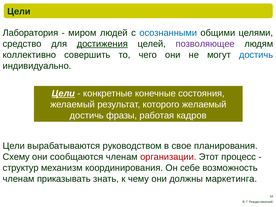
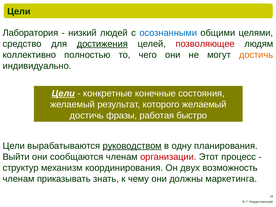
миром: миром -> низкий (82, 33)
позволяющее colour: purple -> red (205, 44)
совершить: совершить -> полностью (87, 55)
достичь colour: blue -> orange (256, 55)
кадров: кадров -> быстро (192, 116)
руководством underline: none -> present (132, 146)
свое: свое -> одну (182, 146)
Схему: Схему -> Выйти (16, 157)
себе: себе -> двух (190, 168)
